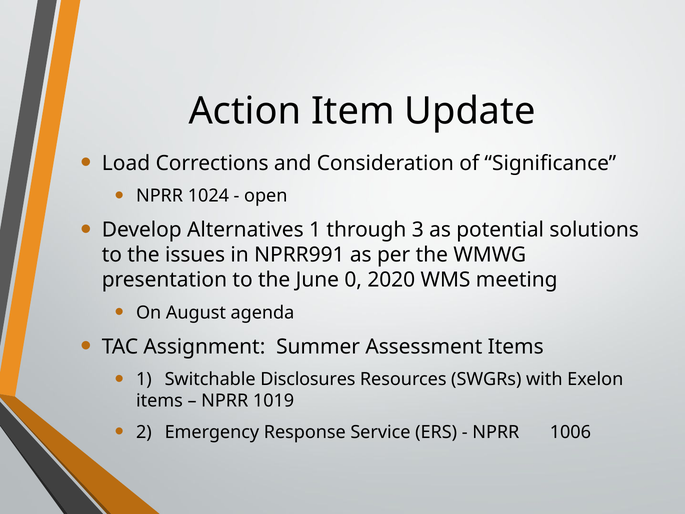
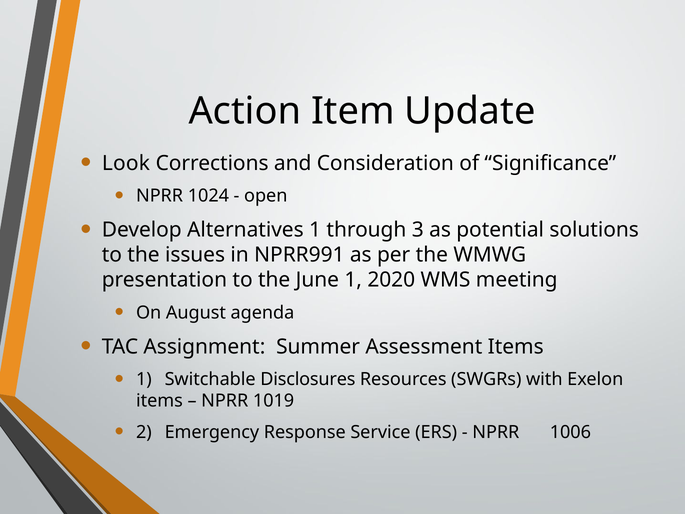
Load: Load -> Look (126, 163)
June 0: 0 -> 1 (353, 280)
